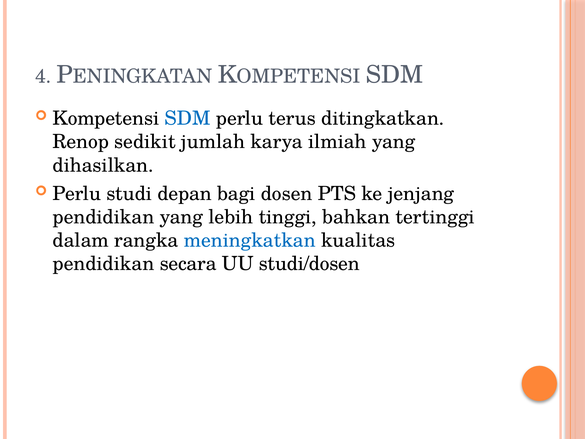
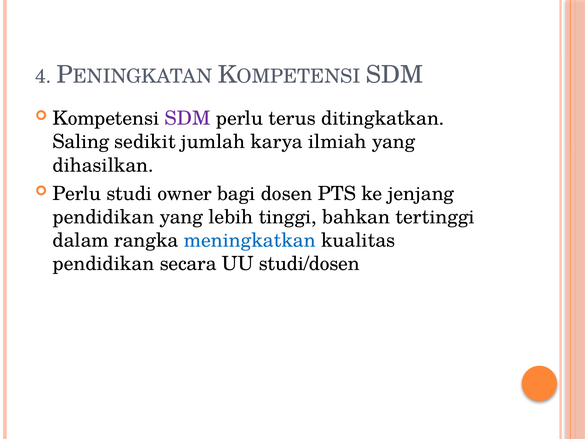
SDM colour: blue -> purple (188, 118)
Renop: Renop -> Saling (81, 142)
depan: depan -> owner (185, 193)
